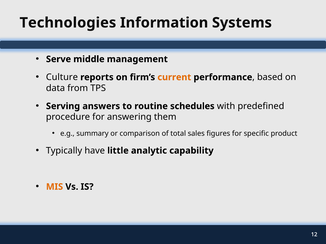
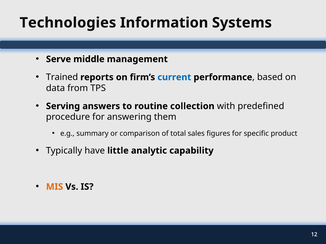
Culture: Culture -> Trained (62, 77)
current colour: orange -> blue (174, 77)
schedules: schedules -> collection (192, 106)
